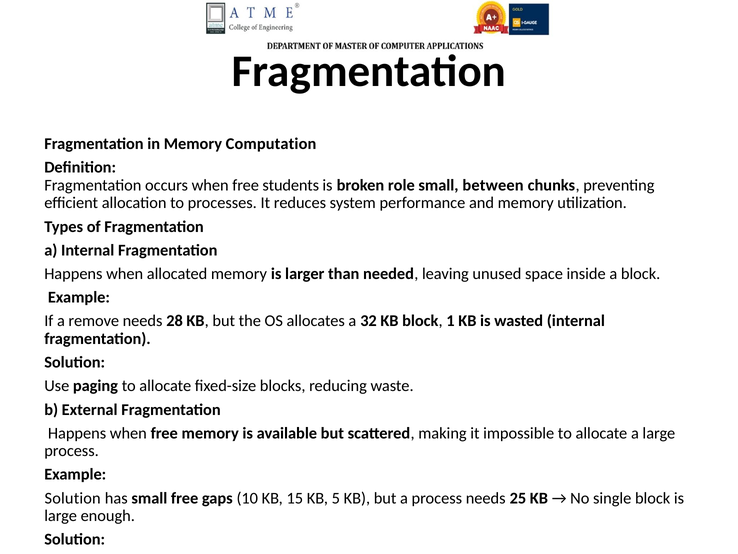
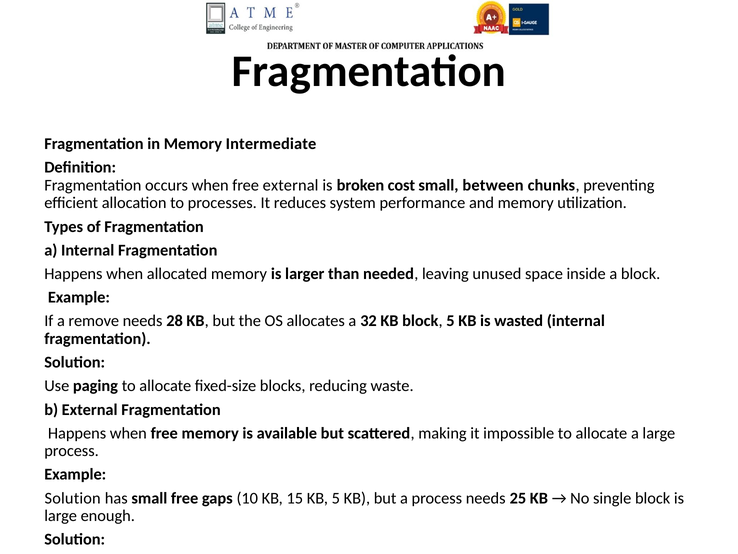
Computation: Computation -> Intermediate (271, 144)
free students: students -> external (291, 185)
role: role -> cost (401, 185)
block 1: 1 -> 5 (451, 321)
